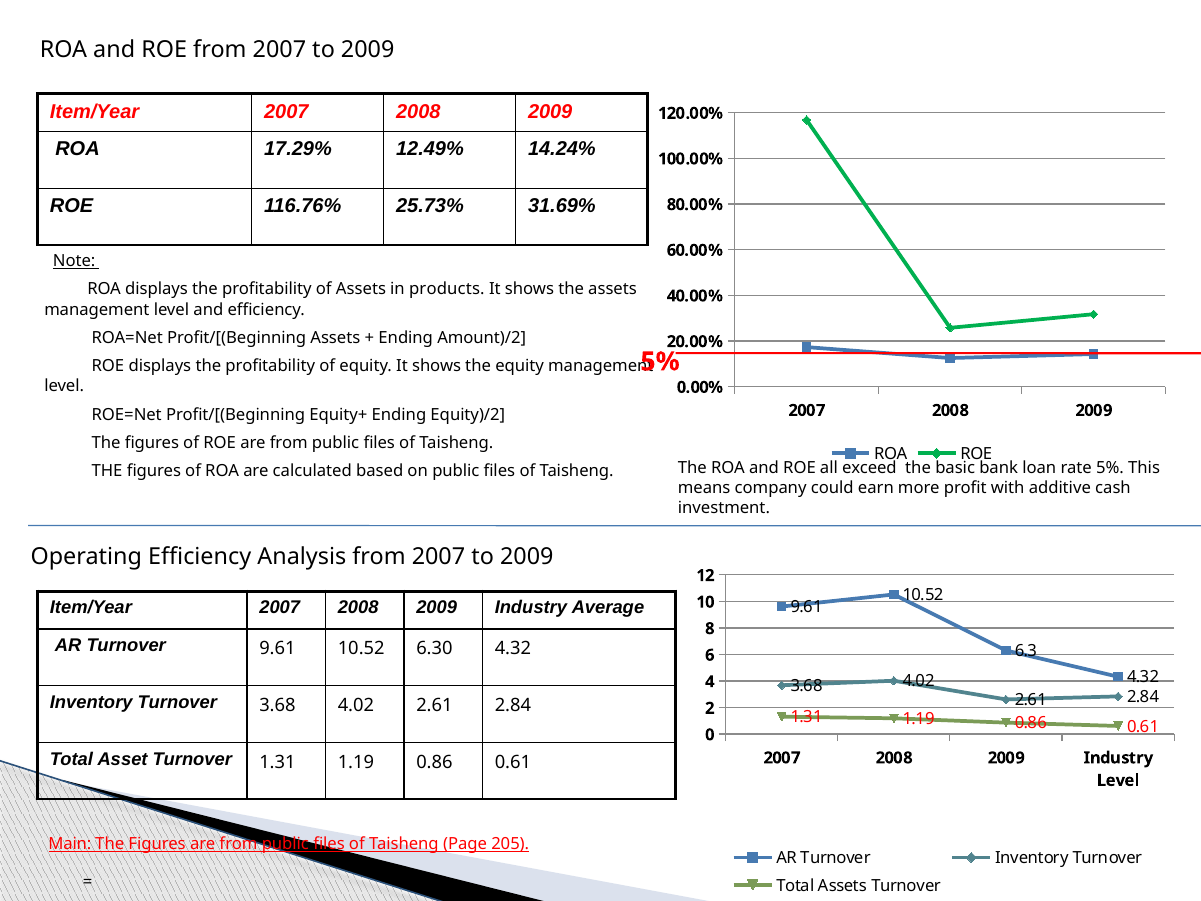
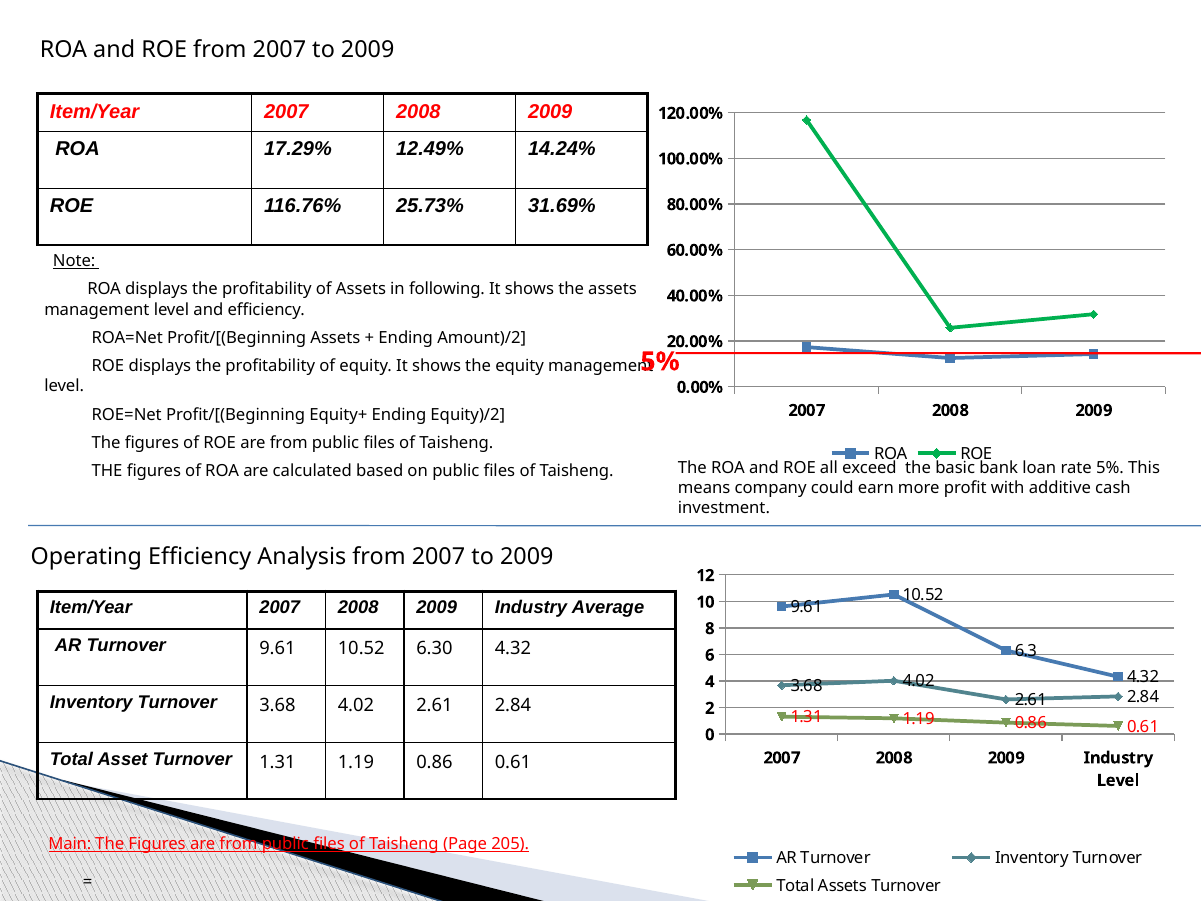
products: products -> following (447, 289)
